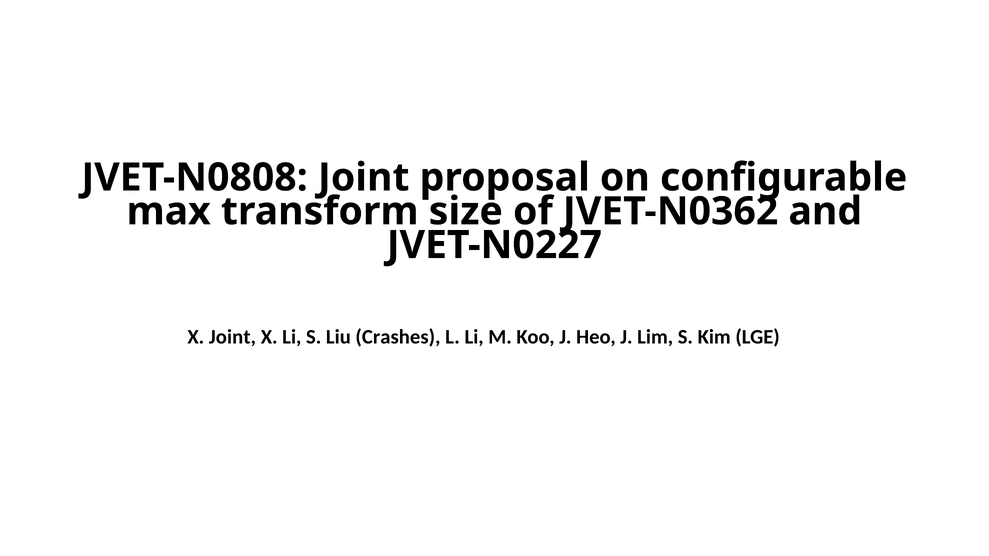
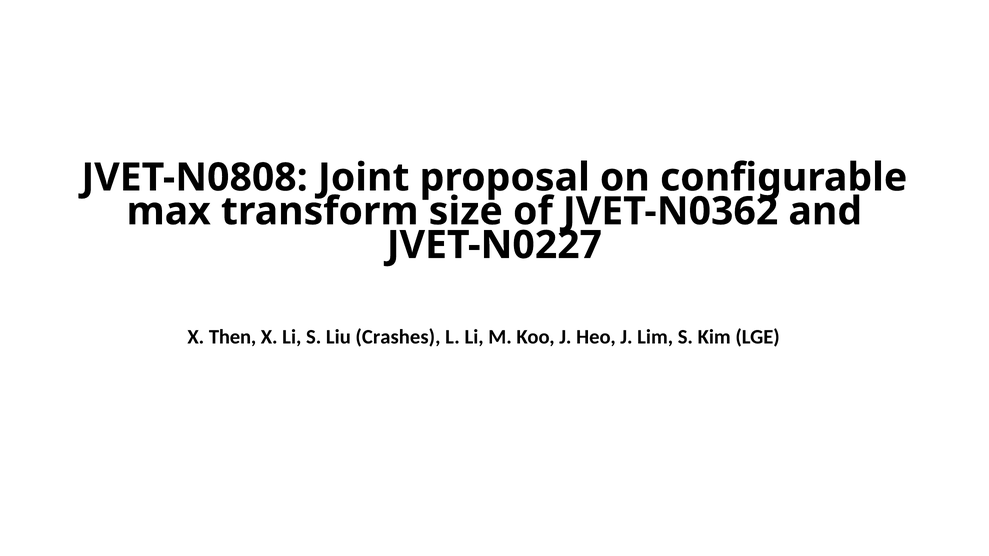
X Joint: Joint -> Then (233, 337)
